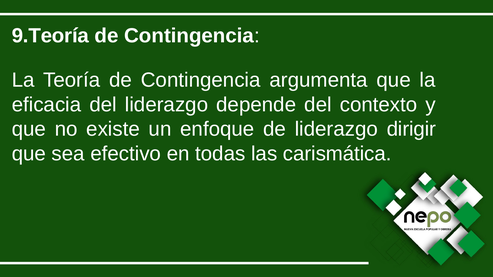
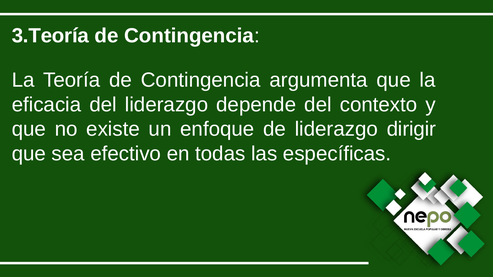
9.Teoría: 9.Teoría -> 3.Teoría (50, 36)
carismática: carismática -> específicas (337, 154)
